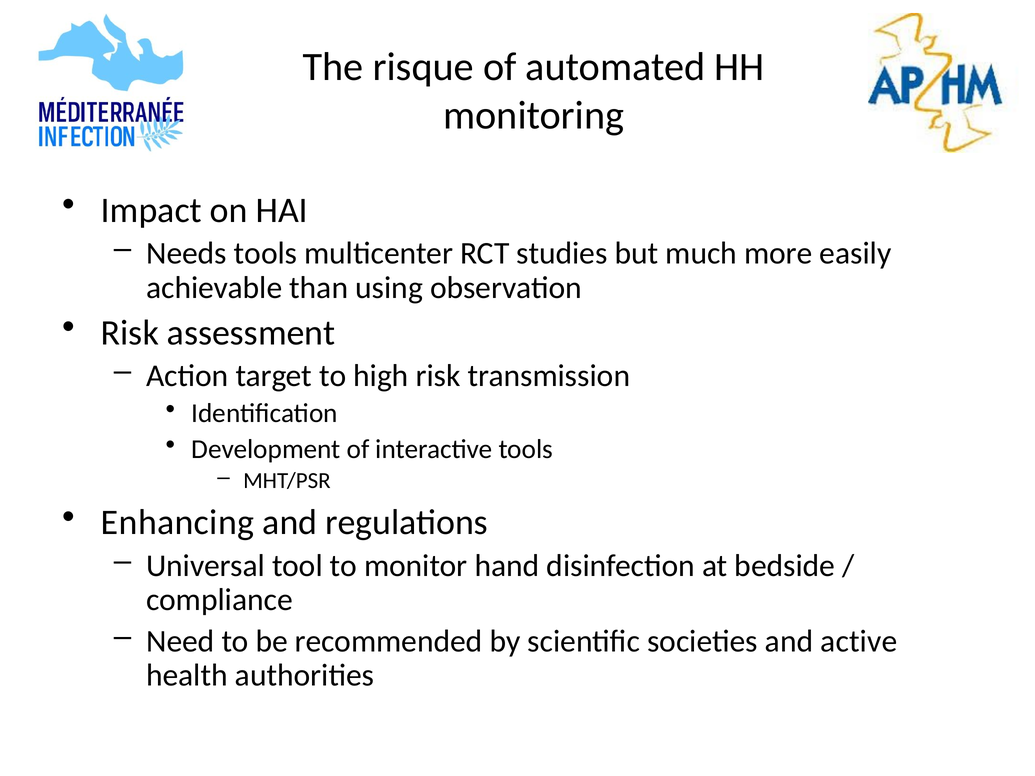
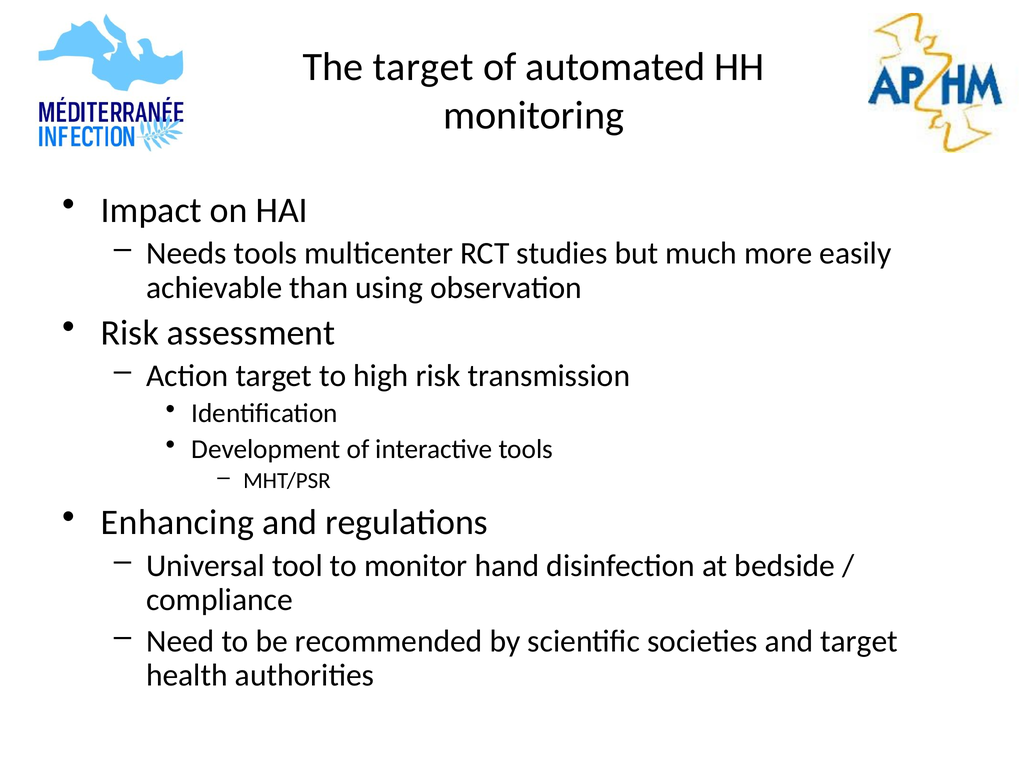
The risque: risque -> target (423, 67)
and active: active -> target (859, 641)
